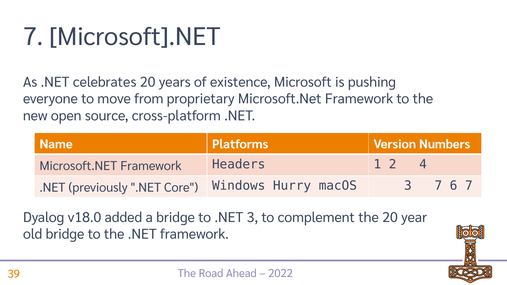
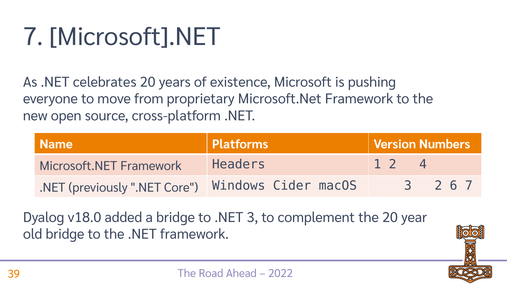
Hurry: Hurry -> Cider (292, 186)
3 7: 7 -> 2 (438, 186)
